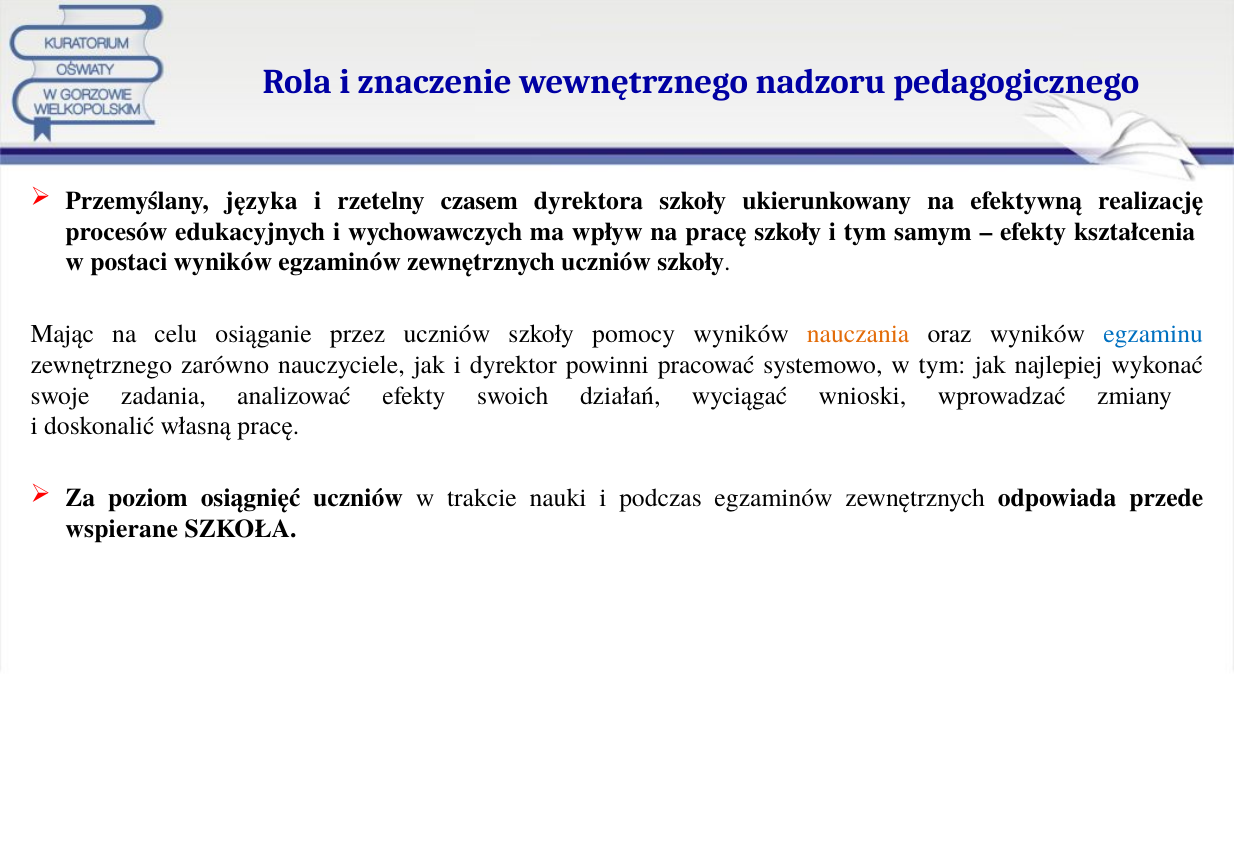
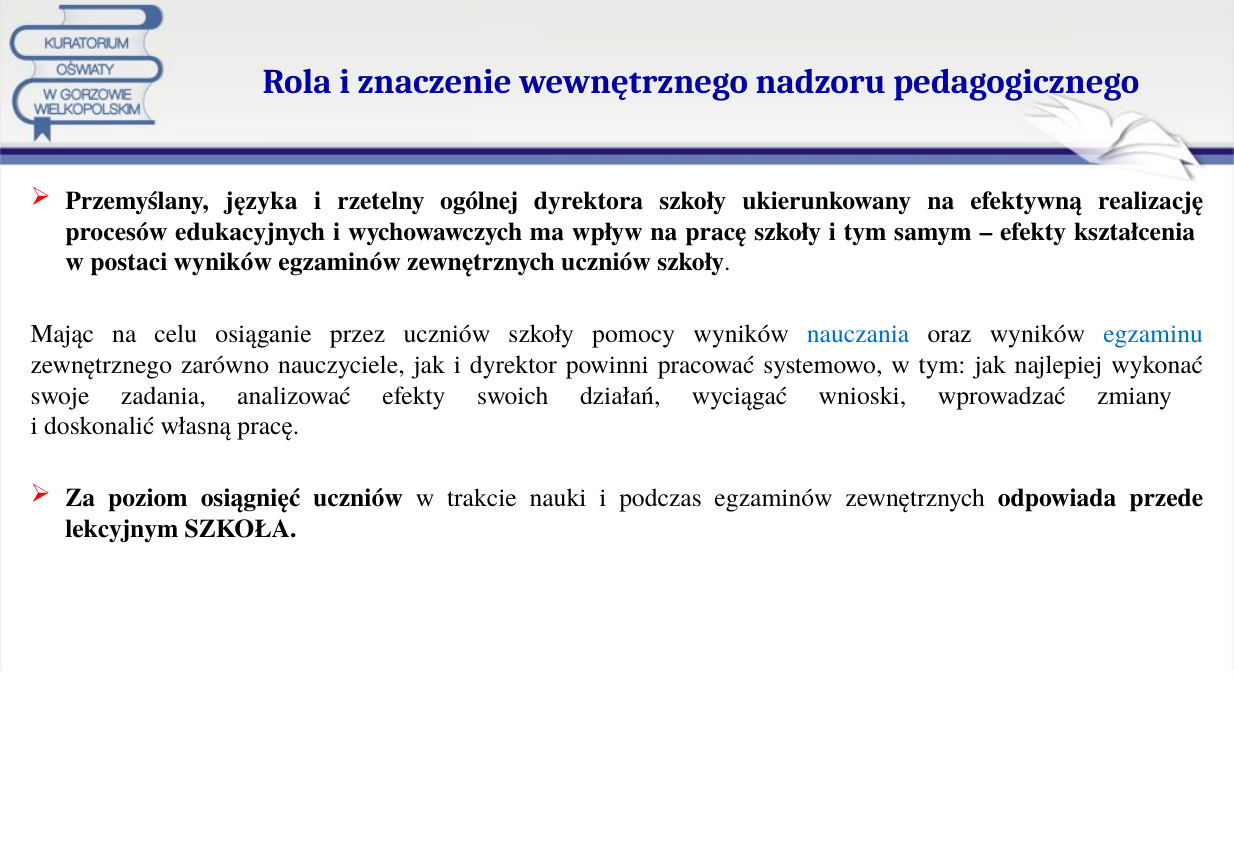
czasem: czasem -> ogólnej (479, 201)
nauczania colour: orange -> blue (858, 334)
wspierane: wspierane -> lekcyjnym (122, 529)
